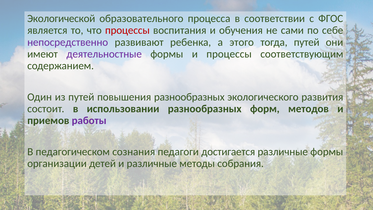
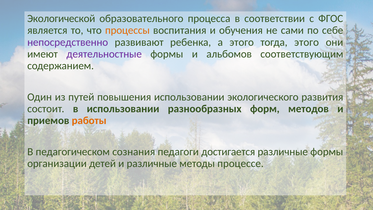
процессы colour: red -> orange (127, 30)
тогда путей: путей -> этого (307, 42)
и процессы: процессы -> альбомов (229, 54)
повышения разнообразных: разнообразных -> использовании (189, 97)
работы colour: purple -> orange (89, 120)
собрания: собрания -> процессе (241, 163)
